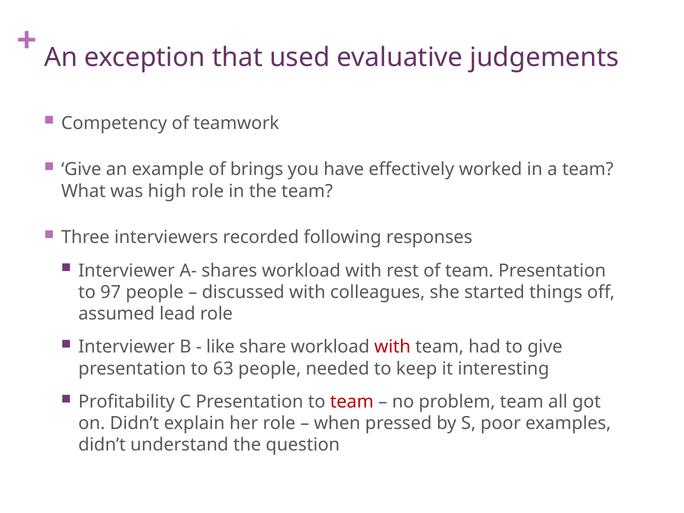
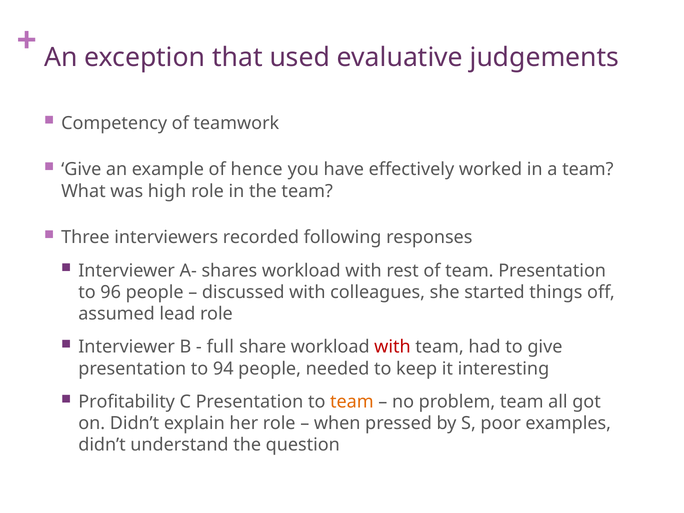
brings: brings -> hence (257, 169)
97: 97 -> 96 (111, 292)
like: like -> full (220, 347)
63: 63 -> 94 (223, 369)
team colour: red -> orange (352, 402)
